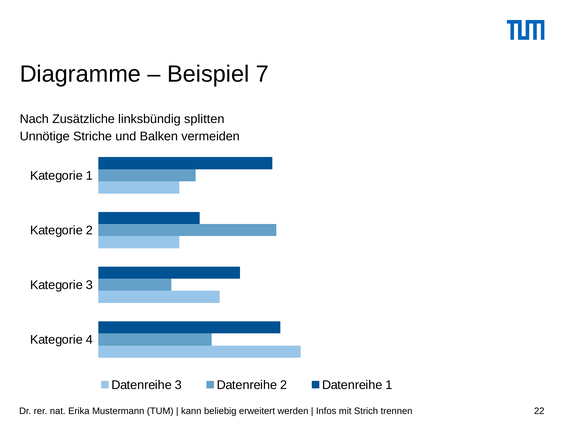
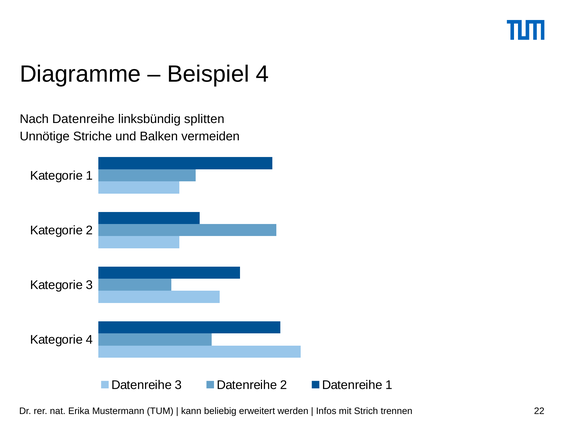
Beispiel 7: 7 -> 4 (262, 74)
Nach Zusätzliche: Zusätzliche -> Datenreihe (83, 119)
